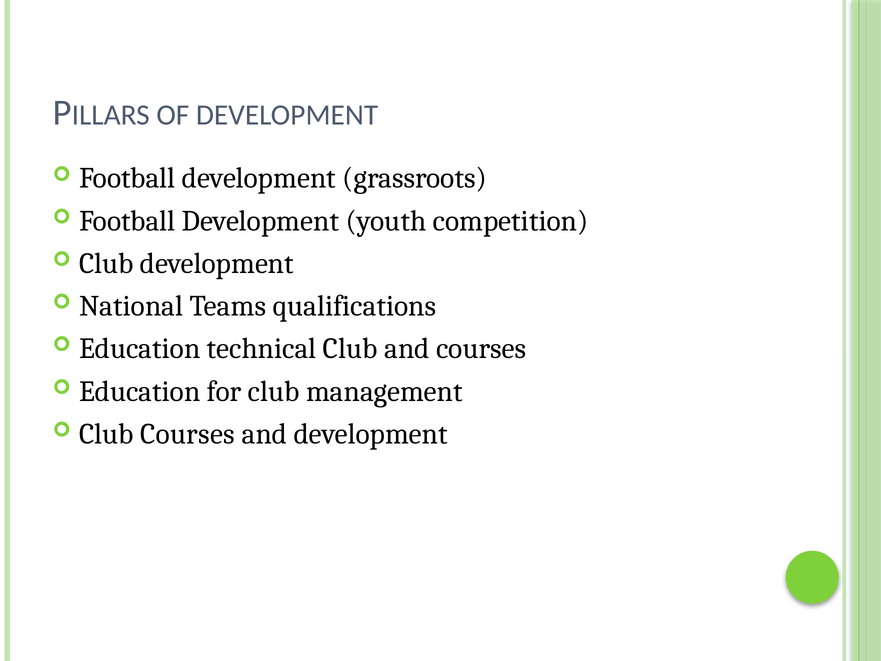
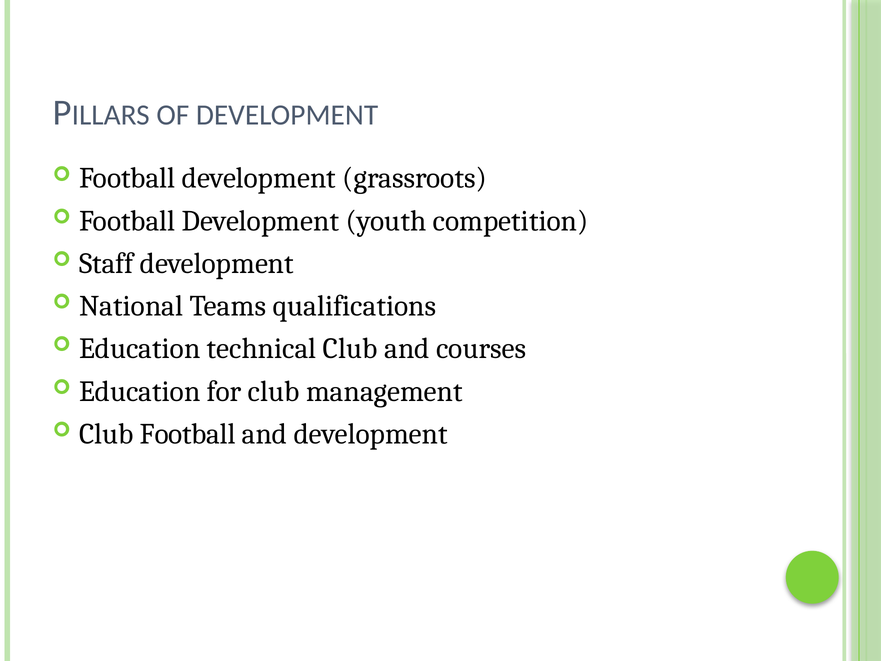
Club: Club -> Staff (106, 263)
Club Courses: Courses -> Football (188, 434)
